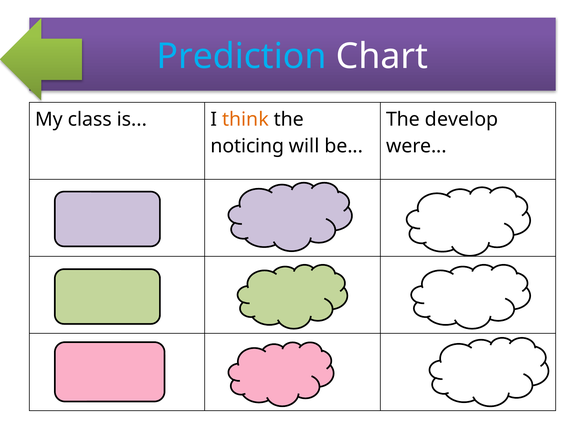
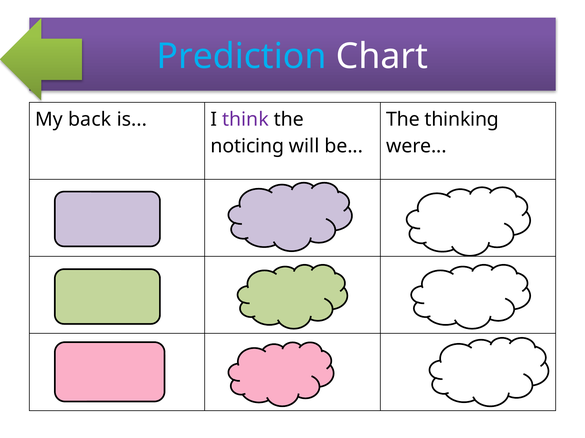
class: class -> back (90, 120)
think colour: orange -> purple (245, 120)
develop: develop -> thinking (462, 120)
